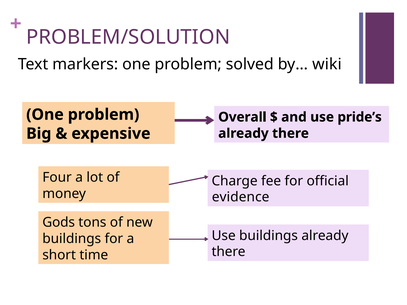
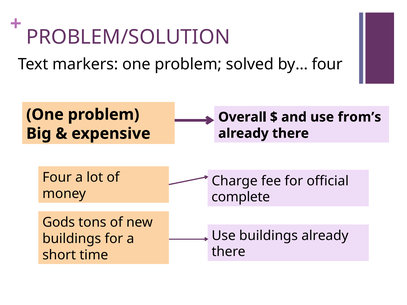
by… wiki: wiki -> four (327, 64)
pride’s: pride’s -> from’s (359, 117)
evidence: evidence -> complete (241, 197)
